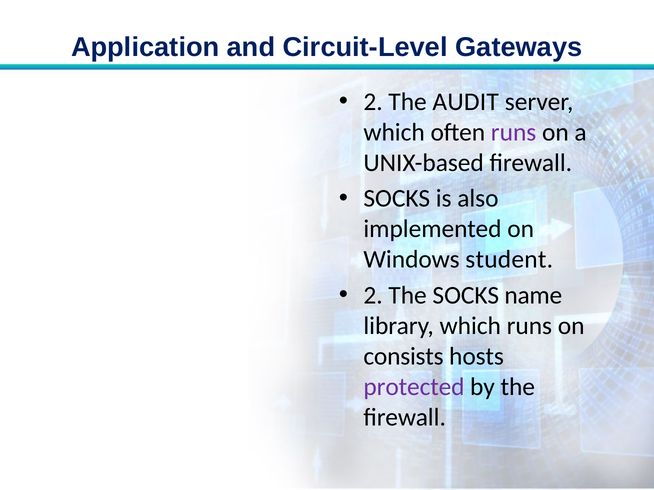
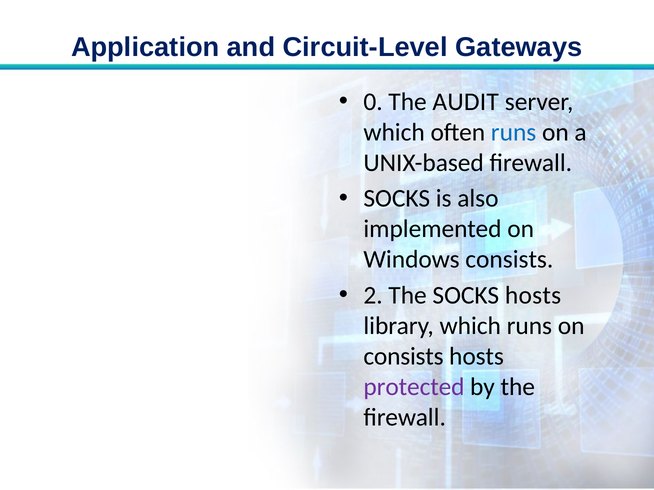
2: 2 -> 0 (373, 102)
runs colour: purple -> blue (514, 133)
Windows student: student -> consists (509, 260)
SOCKS name: name -> hosts (533, 295)
